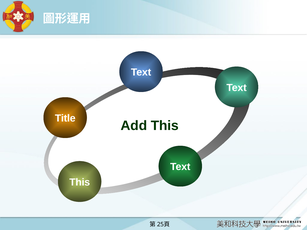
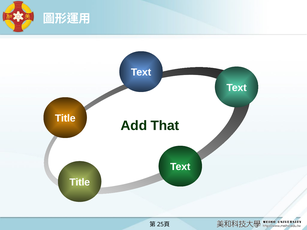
Add This: This -> That (165, 126)
This: This -> Title (80, 182)
